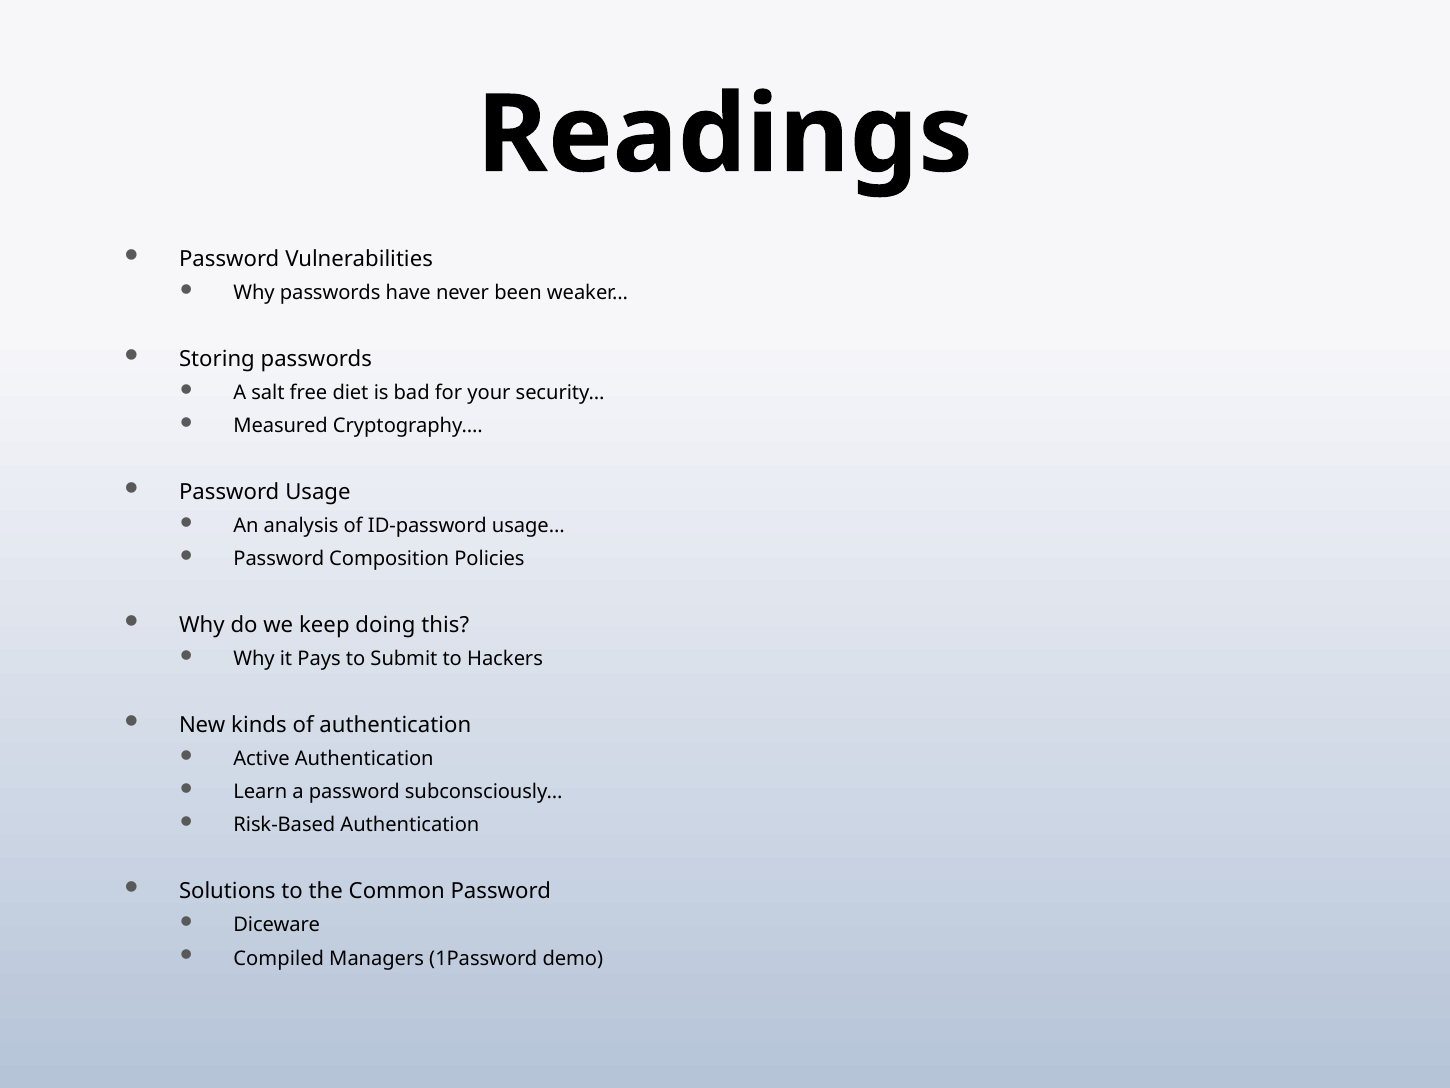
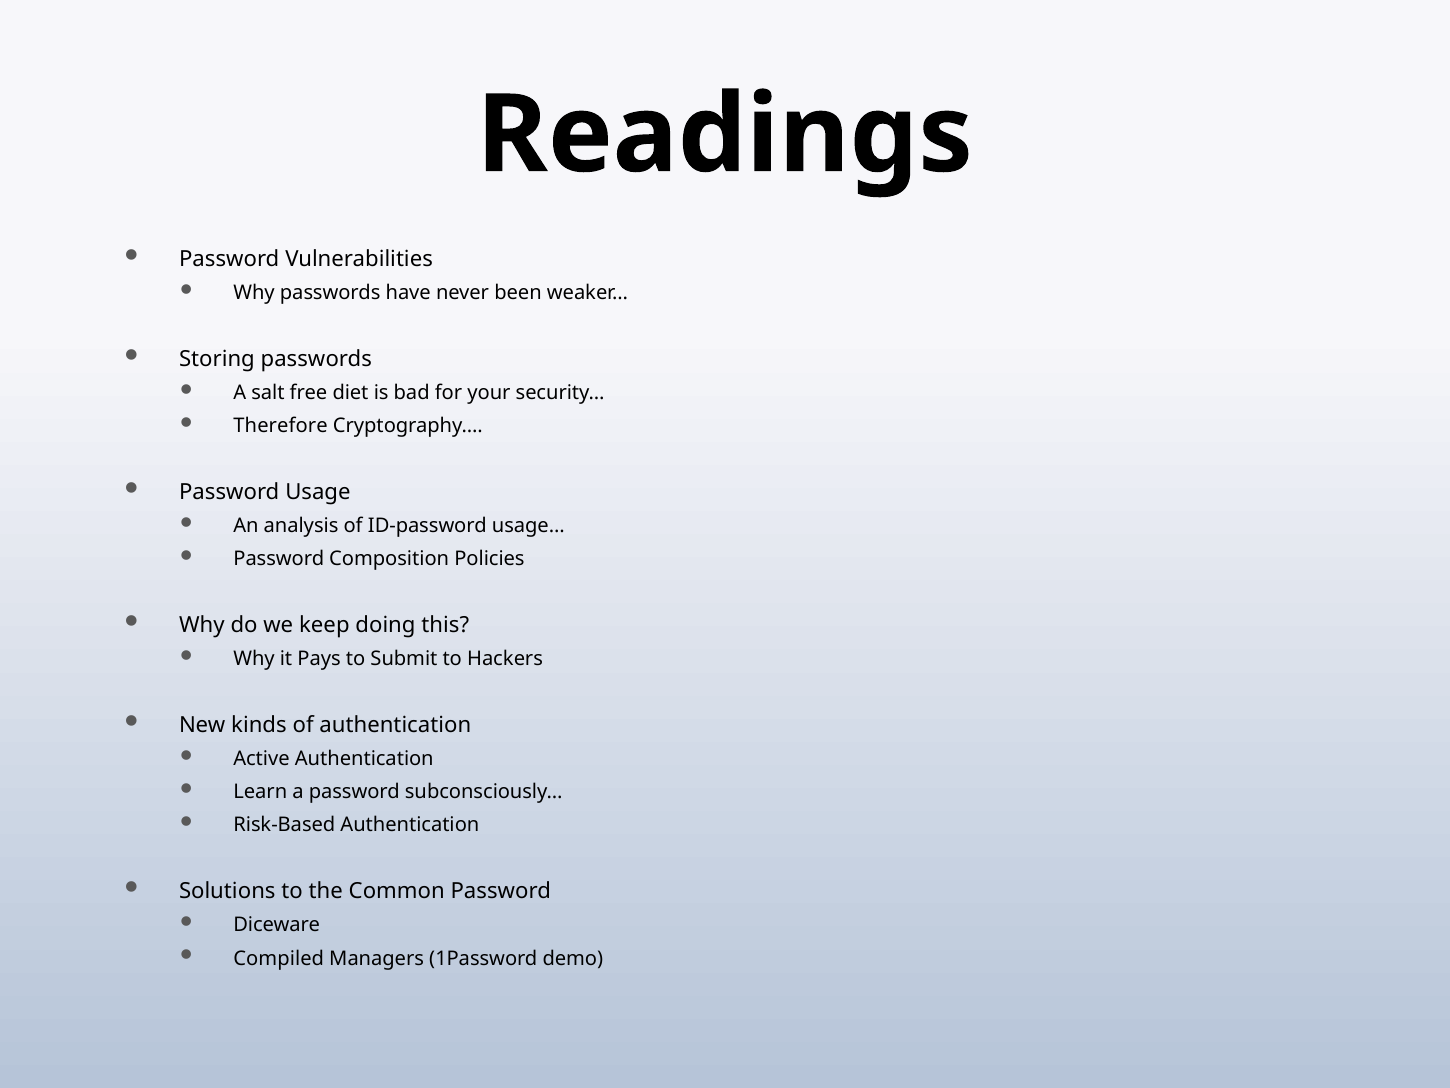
Measured: Measured -> Therefore (281, 426)
